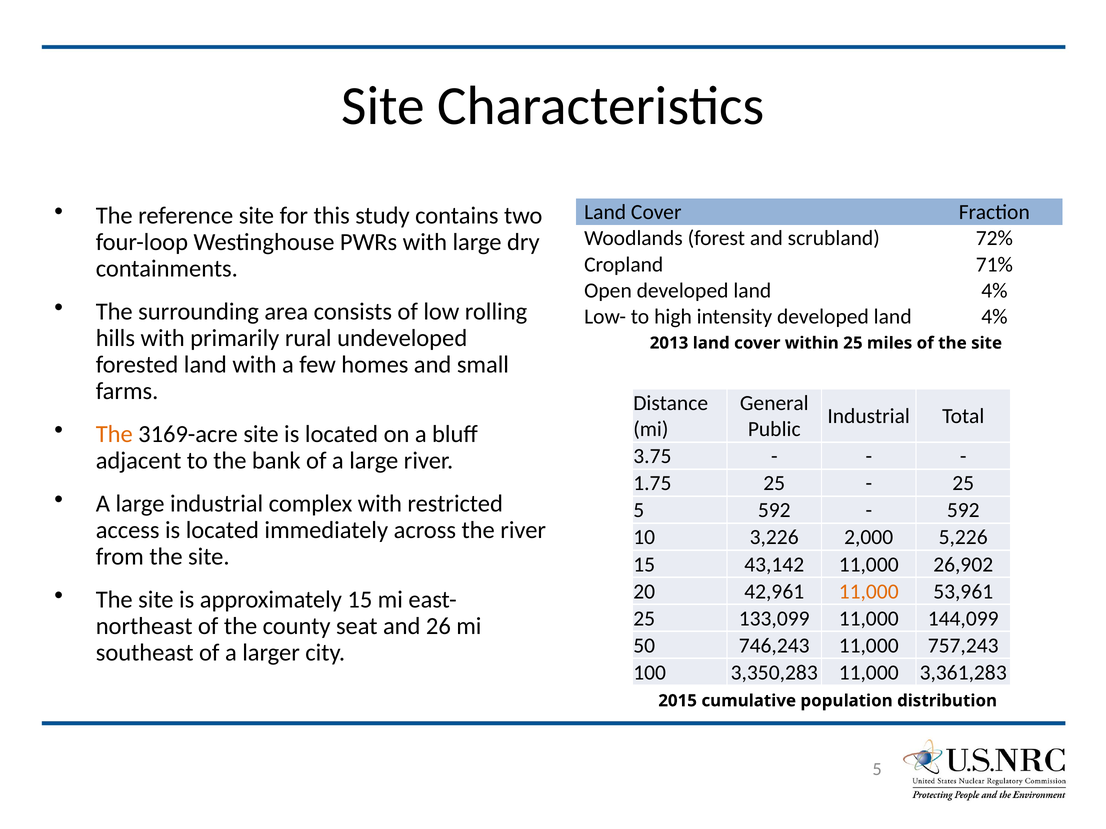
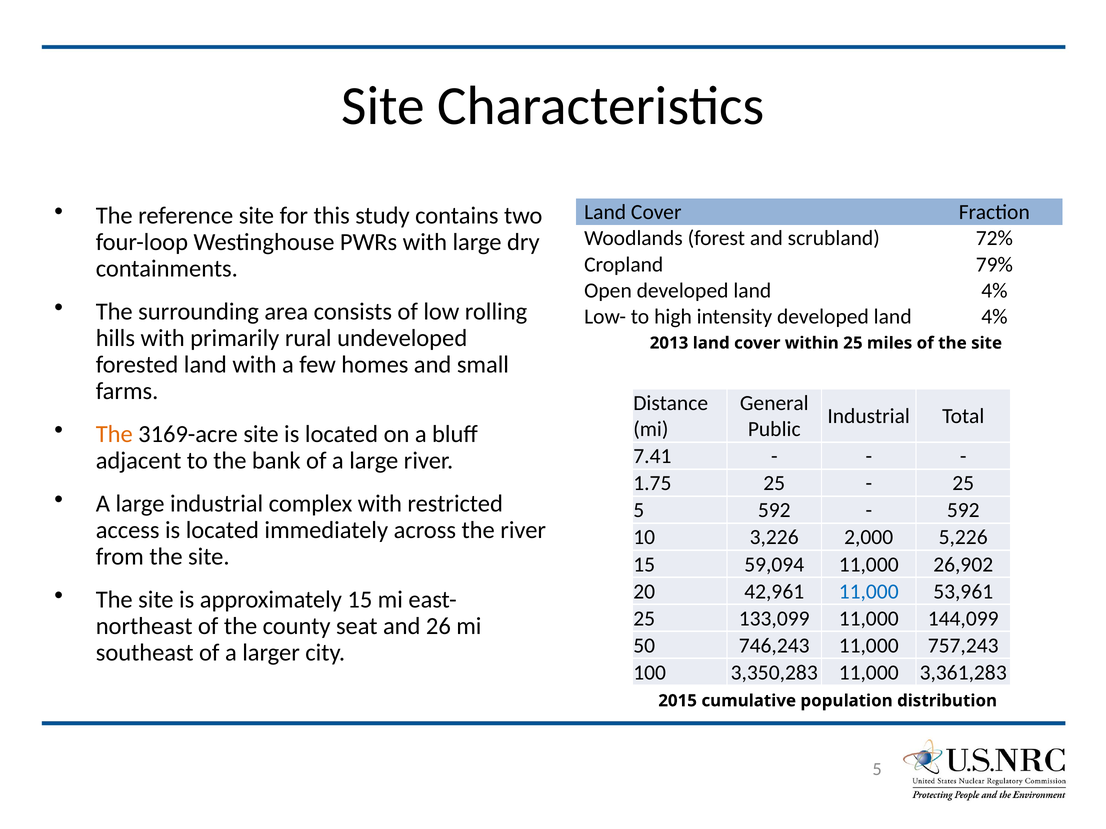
71%: 71% -> 79% (994, 265)
3.75: 3.75 -> 7.41 (652, 457)
43,142: 43,142 -> 59,094 (774, 565)
11,000 colour: orange -> blue (869, 592)
